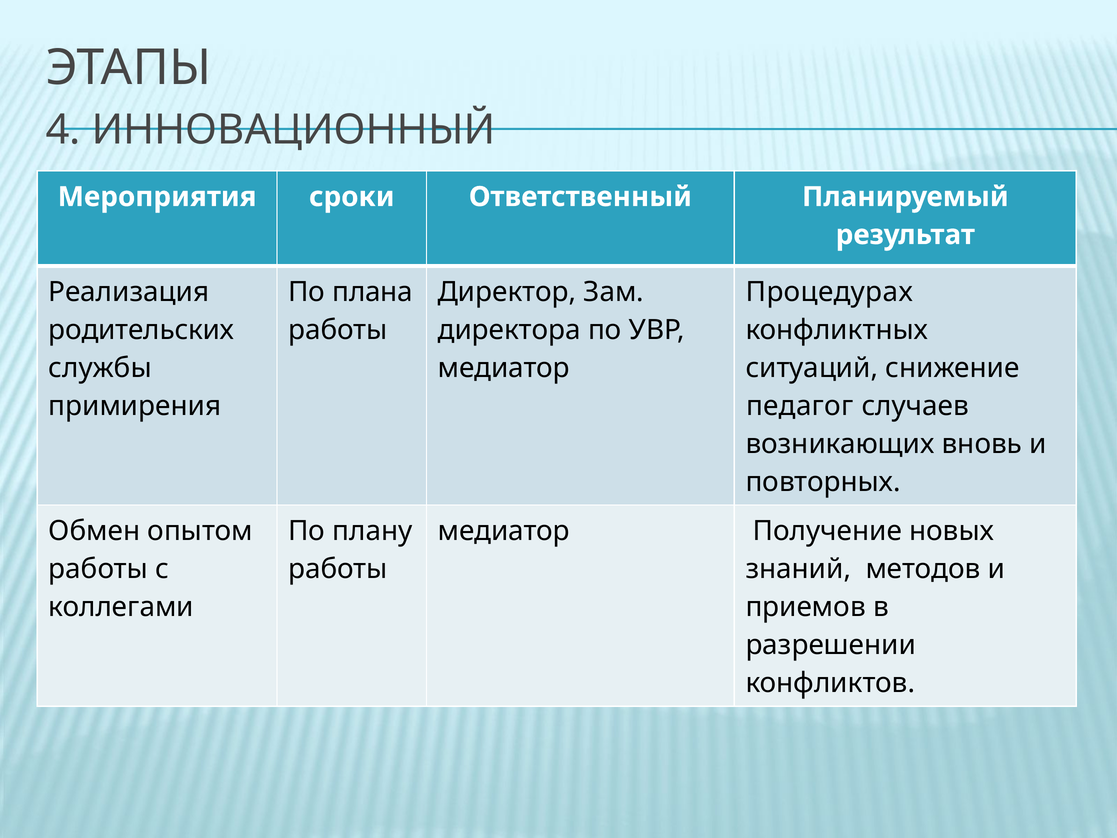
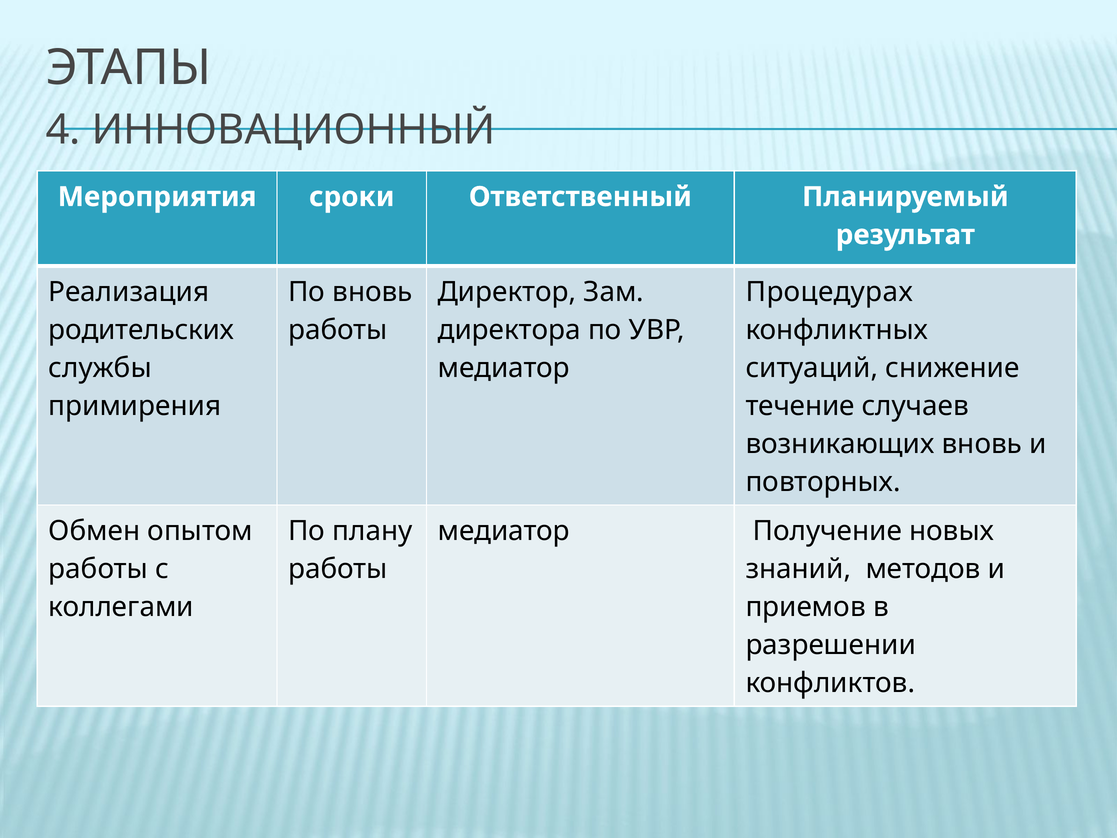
По плана: плана -> вновь (373, 292)
педагог: педагог -> течение (800, 406)
